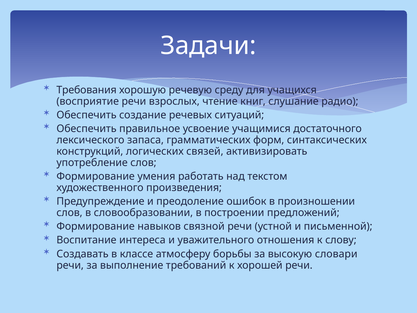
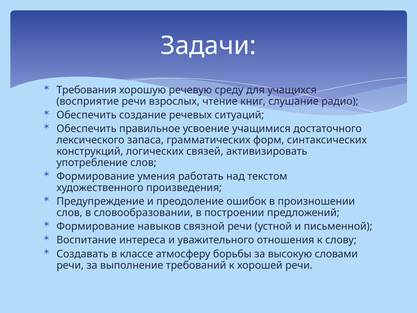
словари: словари -> словами (336, 254)
